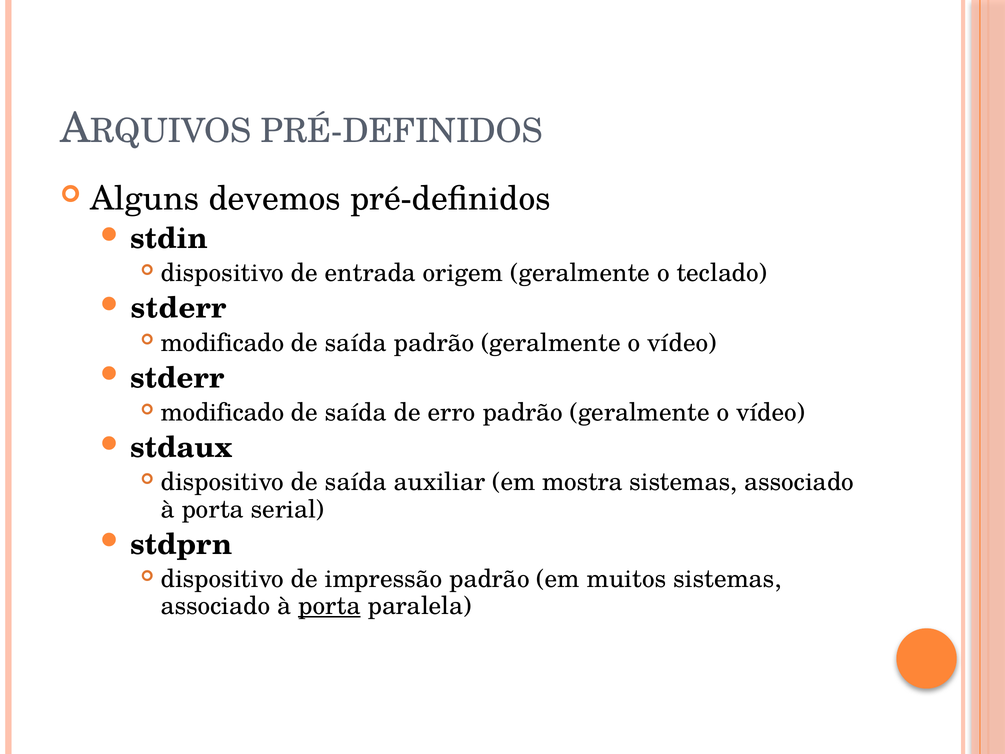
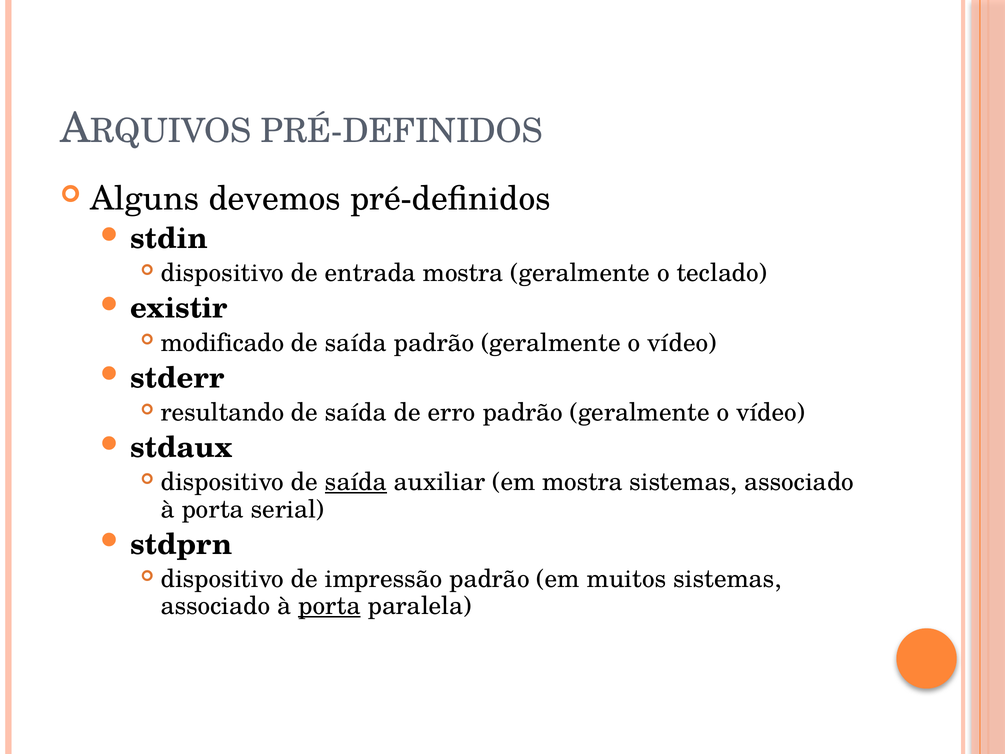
entrada origem: origem -> mostra (463, 273)
stderr: stderr -> existir (179, 308)
modificado: modificado -> resultando (222, 412)
saída underline: none -> present (356, 482)
